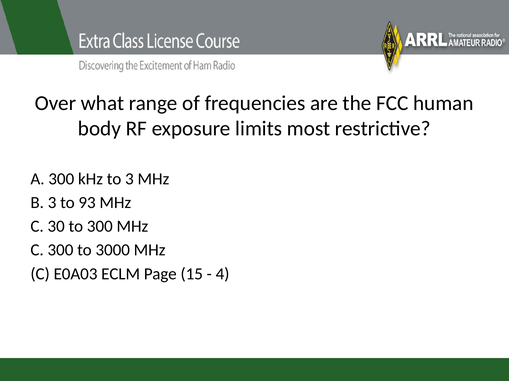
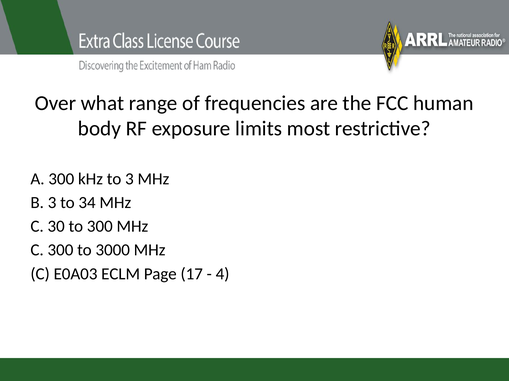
93: 93 -> 34 (87, 203)
15: 15 -> 17 (192, 274)
